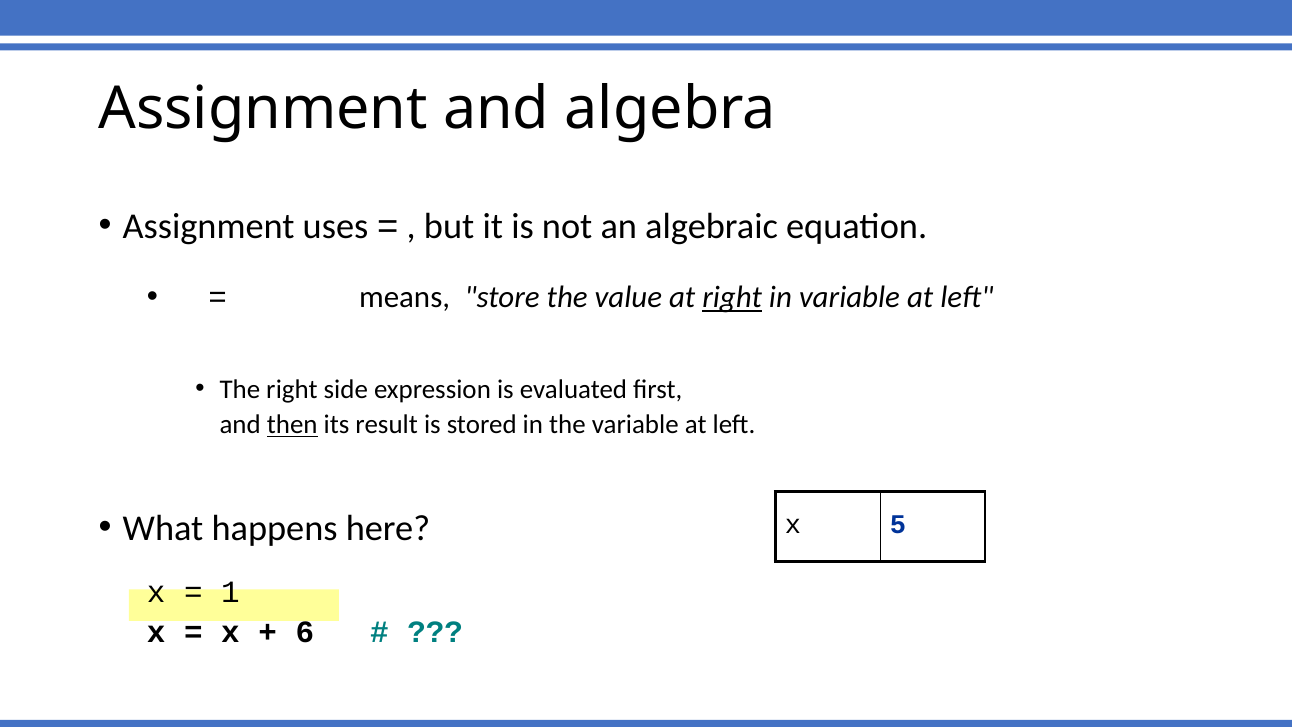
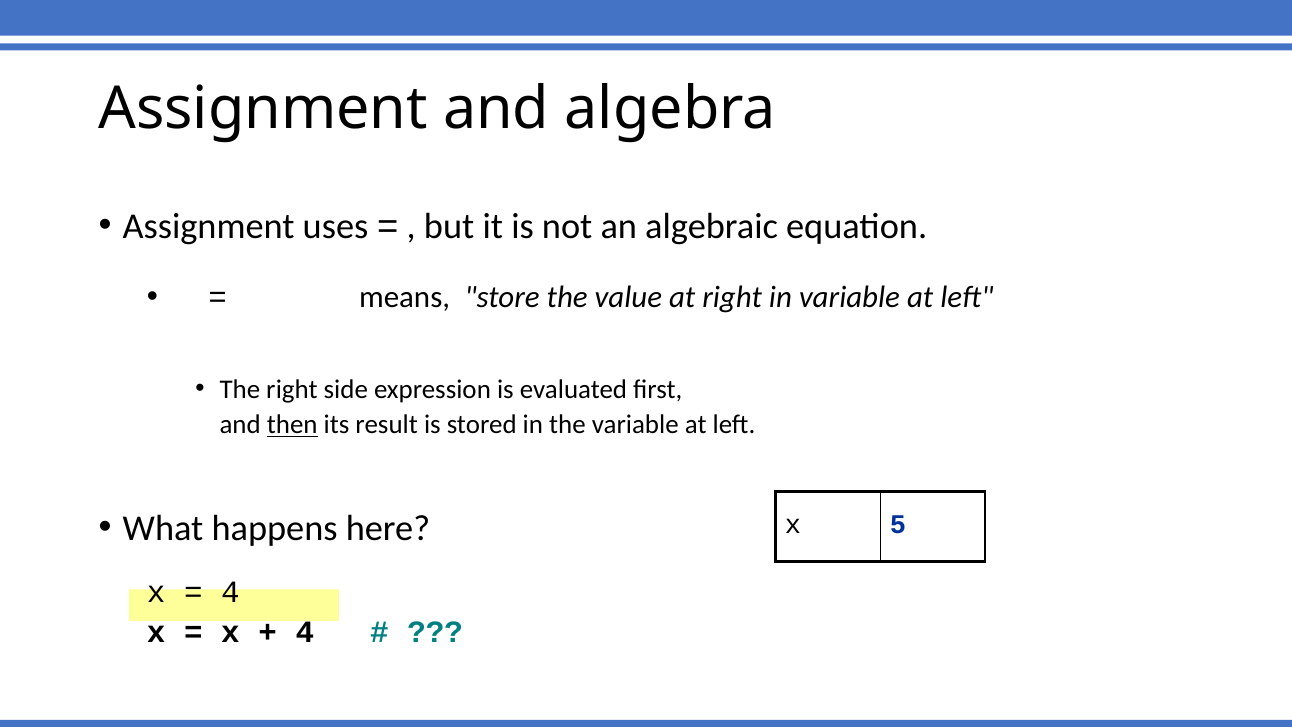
right underline: present -> none (732, 297)
1: 1 -> 4 (230, 592)
6: 6 -> 4 (305, 632)
